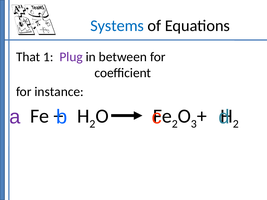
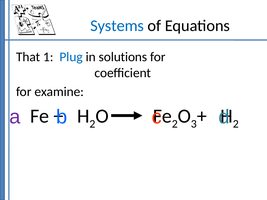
Plug colour: purple -> blue (71, 57)
between: between -> solutions (123, 57)
instance: instance -> examine (59, 92)
